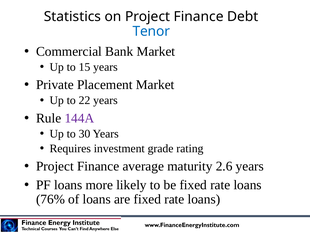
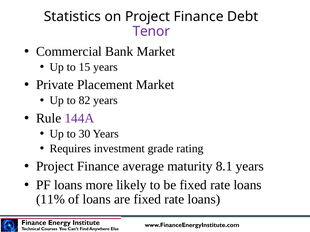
Tenor colour: blue -> purple (151, 31)
22: 22 -> 82 (84, 101)
2.6: 2.6 -> 8.1 (224, 167)
76%: 76% -> 11% (50, 200)
